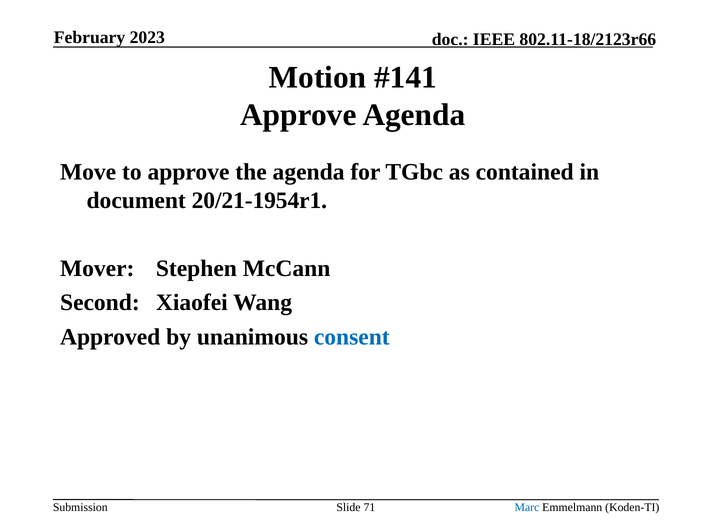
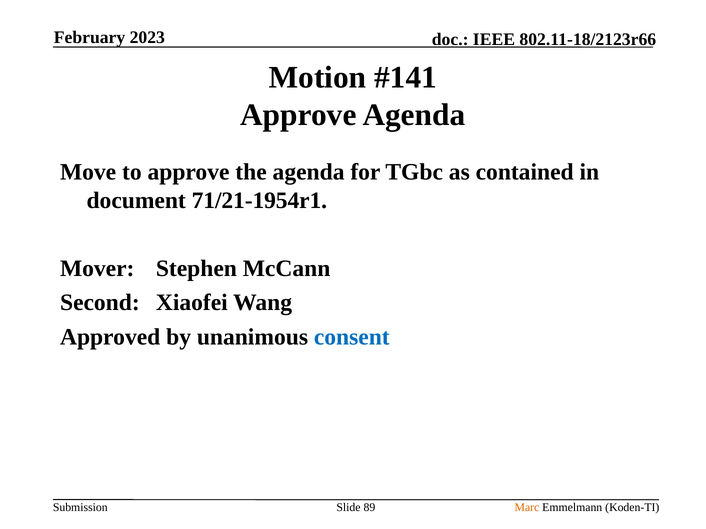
20/21-1954r1: 20/21-1954r1 -> 71/21-1954r1 (259, 201)
71: 71 -> 89 (369, 508)
Marc colour: blue -> orange (527, 508)
